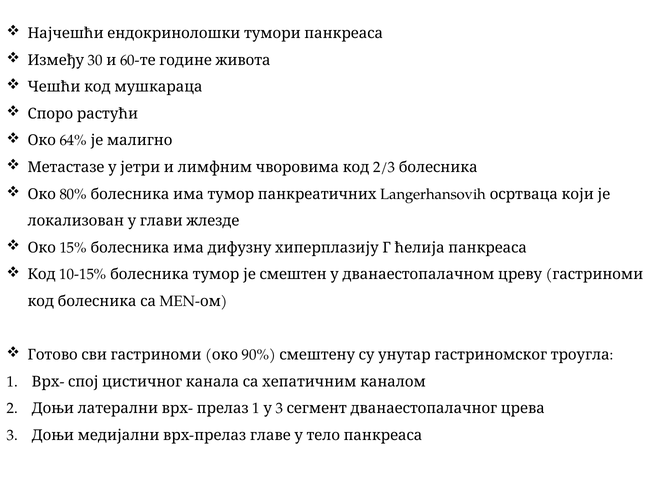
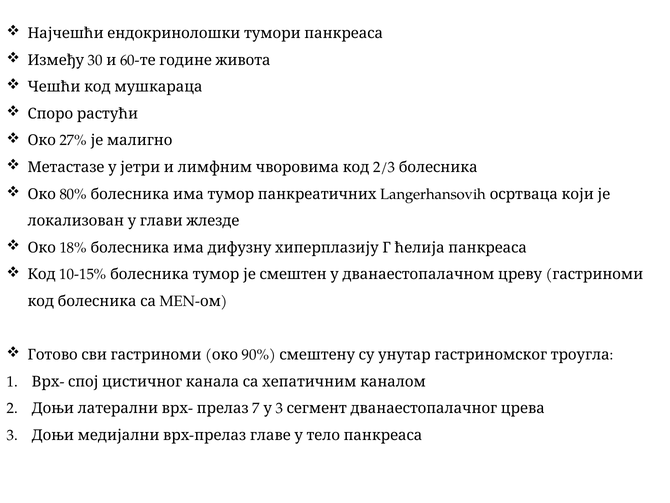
64%: 64% -> 27% (73, 140)
15%: 15% -> 18% (73, 248)
1: 1 -> 7 (256, 408)
